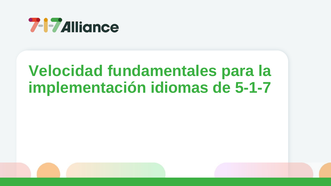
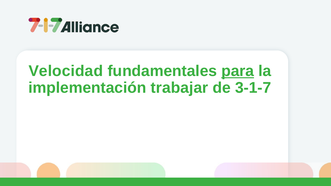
para underline: none -> present (238, 71)
idiomas: idiomas -> trabajar (179, 88)
5-1-7: 5-1-7 -> 3-1-7 (253, 88)
